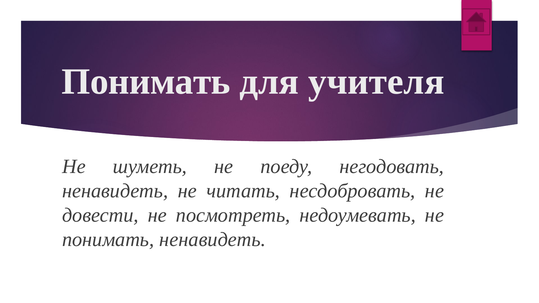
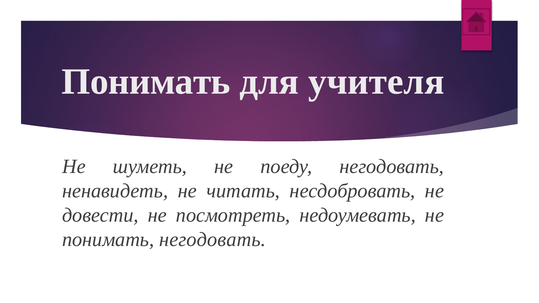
понимать ненавидеть: ненавидеть -> негодовать (213, 240)
